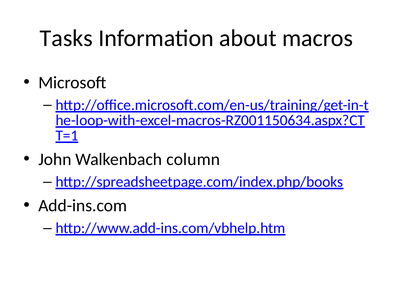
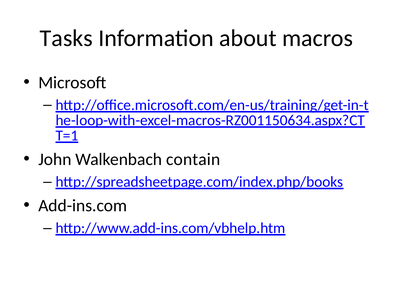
column: column -> contain (193, 159)
